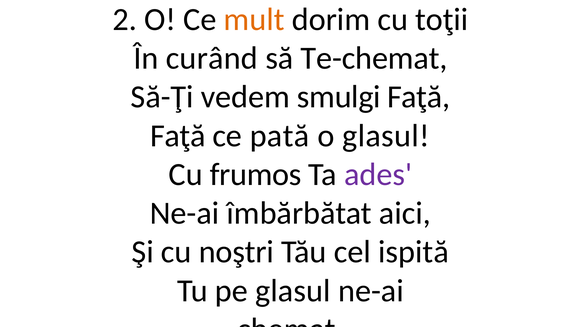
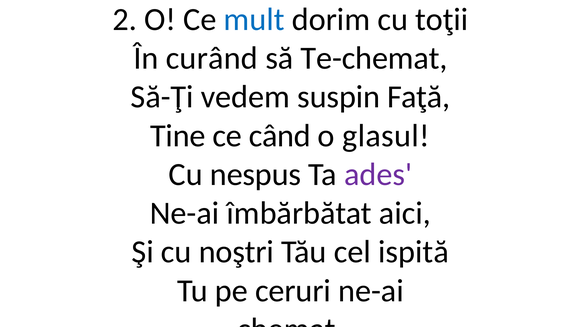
mult colour: orange -> blue (254, 19)
smulgi: smulgi -> suspin (339, 97)
Faţă: Faţă -> Tine (178, 136)
pată: pată -> când (280, 136)
frumos: frumos -> nespus (256, 174)
pe glasul: glasul -> ceruri (293, 291)
